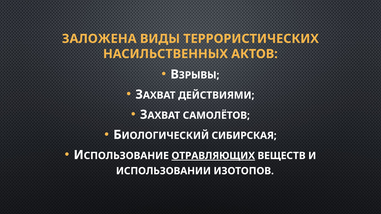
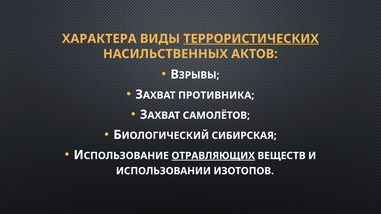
ЗАЛОЖЕНА: ЗАЛОЖЕНА -> ХАРАКТЕРА (99, 39)
ТЕРРОРИСТИЧЕСКИХ underline: none -> present (251, 39)
ДЕЙСТВИЯМИ: ДЕЙСТВИЯМИ -> ПРОТИВНИКА (216, 95)
